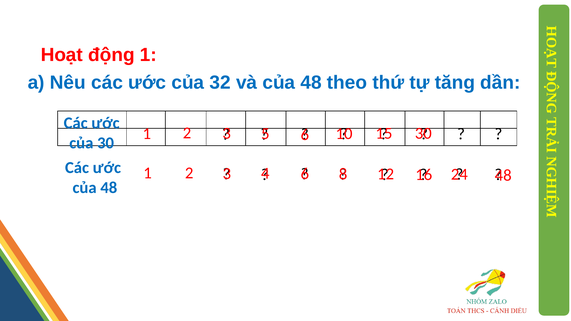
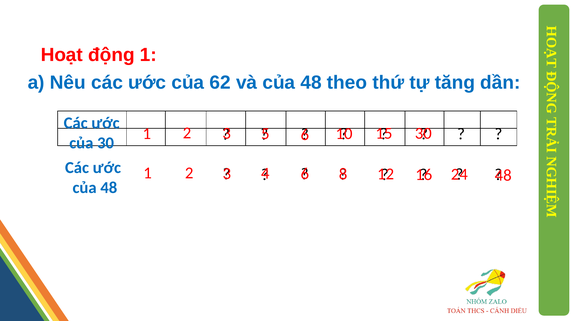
32: 32 -> 62 (220, 82)
